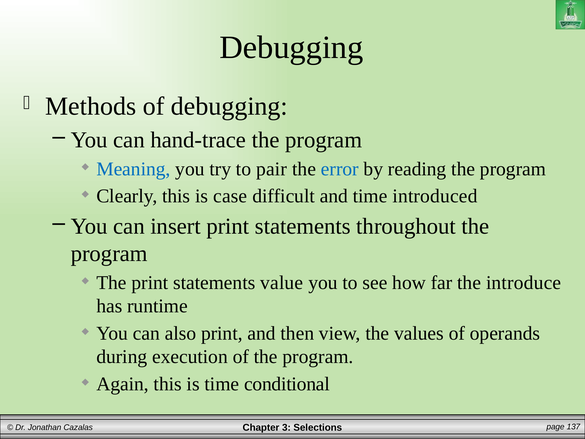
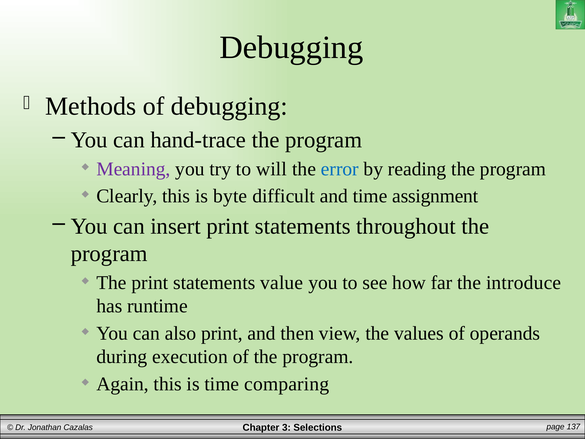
Meaning colour: blue -> purple (133, 169)
pair: pair -> will (272, 169)
case: case -> byte (230, 196)
introduced: introduced -> assignment (435, 196)
conditional: conditional -> comparing (287, 384)
